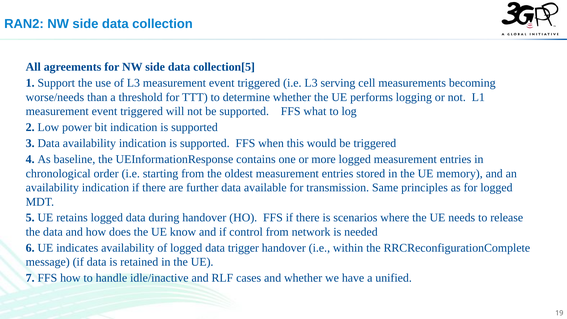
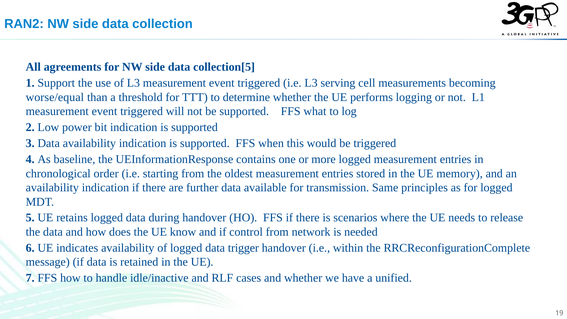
worse/needs: worse/needs -> worse/equal (55, 97)
